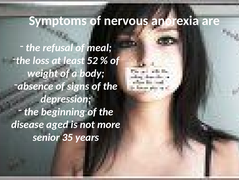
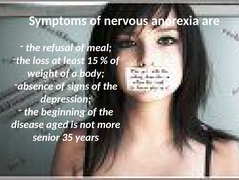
52: 52 -> 15 (92, 60)
